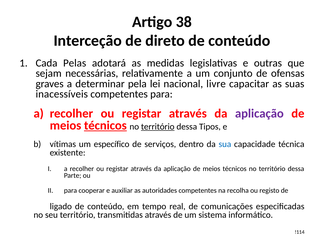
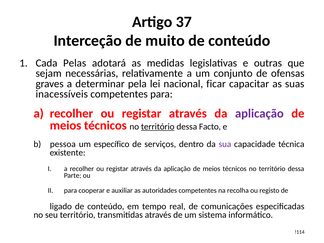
38: 38 -> 37 (184, 22)
direto: direto -> muito (165, 41)
livre: livre -> ficar (216, 84)
técnicos underline: present -> none (105, 125)
Tipos: Tipos -> Facto (210, 127)
vítimas: vítimas -> pessoa (63, 144)
sua colour: blue -> purple (225, 144)
